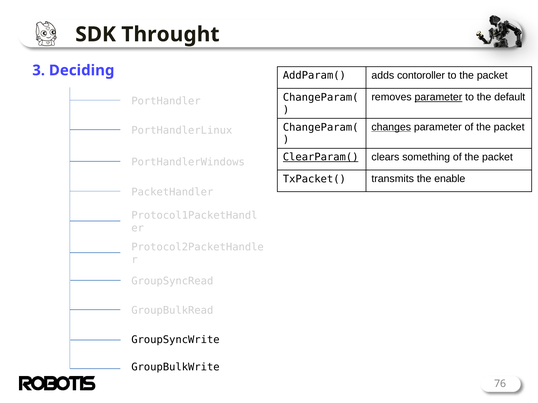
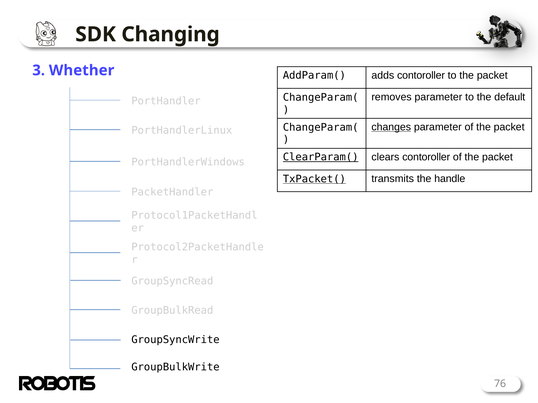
Throught: Throught -> Changing (171, 34)
Deciding: Deciding -> Whether (82, 70)
parameter underline: present -> none (438, 97)
clears something: something -> contoroller (426, 157)
TxPacket( underline: none -> present (314, 179)
enable: enable -> handle (450, 179)
